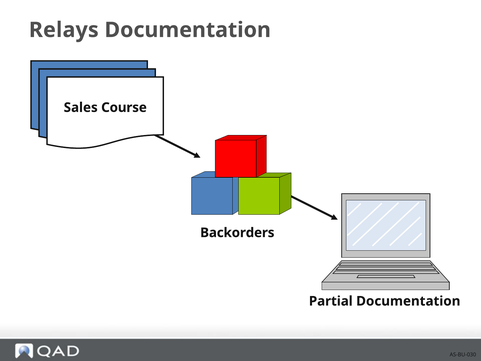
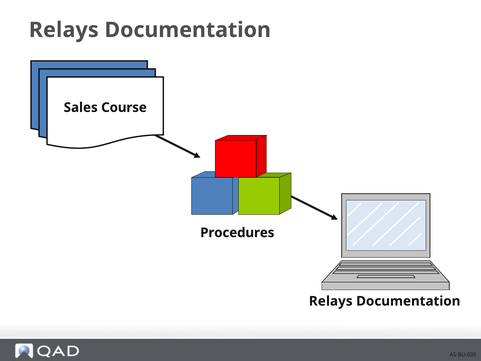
Backorders: Backorders -> Procedures (237, 233)
Partial: Partial -> Relays (331, 301)
